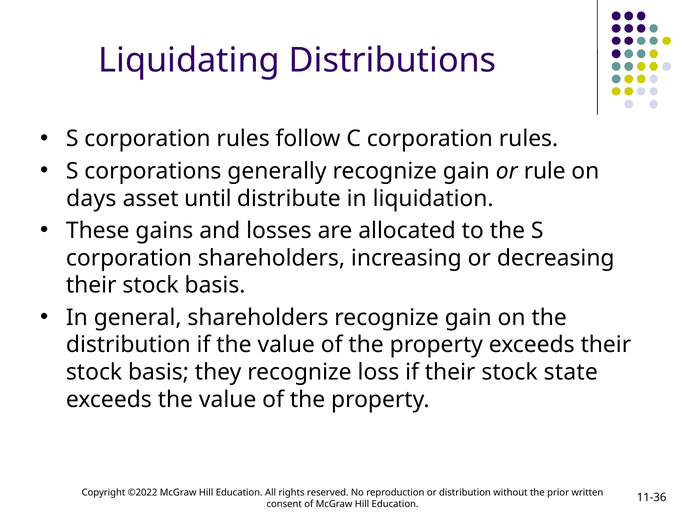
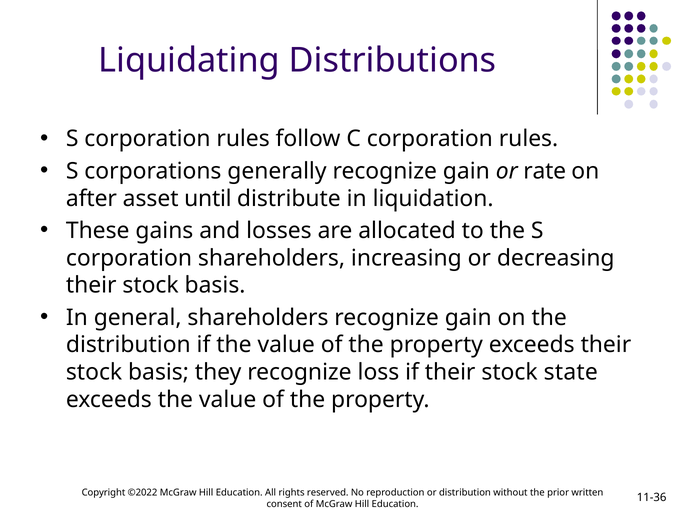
rule: rule -> rate (545, 171)
days: days -> after (91, 198)
